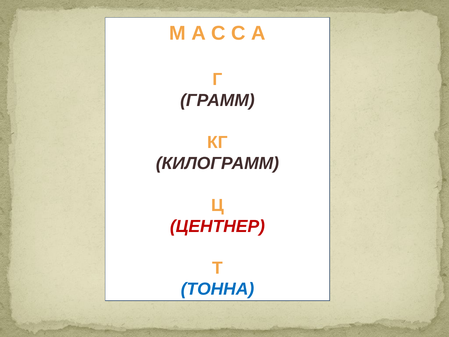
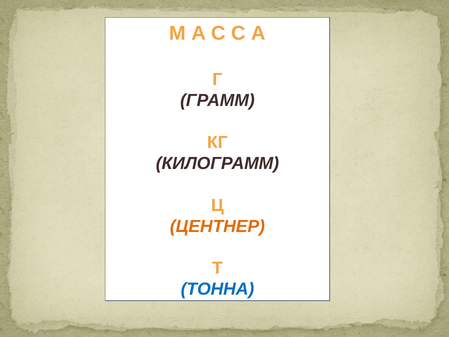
ЦЕНТНЕР colour: red -> orange (217, 226)
